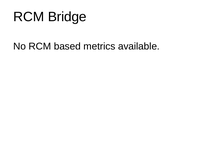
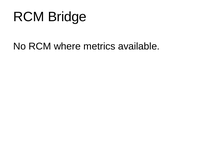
based: based -> where (67, 47)
